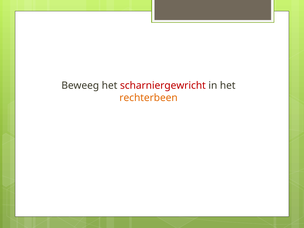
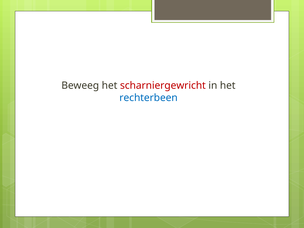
rechterbeen colour: orange -> blue (149, 98)
